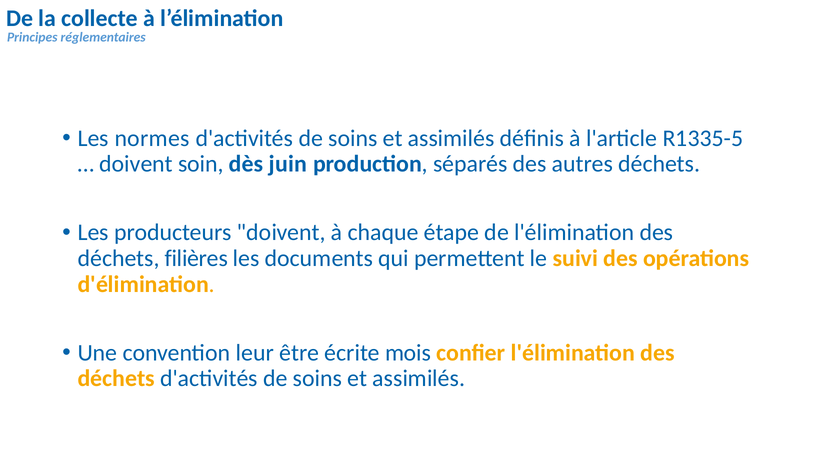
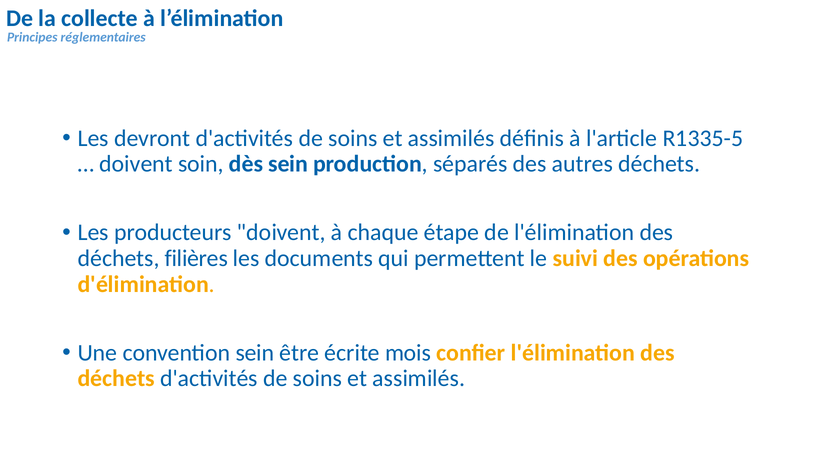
normes: normes -> devront (152, 138)
dès juin: juin -> sein (288, 164)
convention leur: leur -> sein (255, 353)
